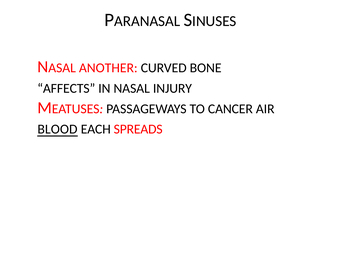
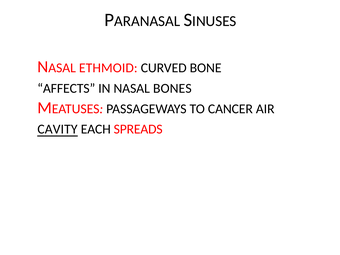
ANOTHER: ANOTHER -> ETHMOID (108, 68)
INJURY: INJURY -> BONES (172, 88)
BLOOD: BLOOD -> CAVITY (57, 129)
